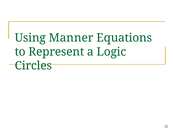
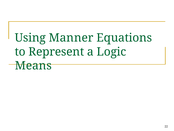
Circles: Circles -> Means (33, 65)
